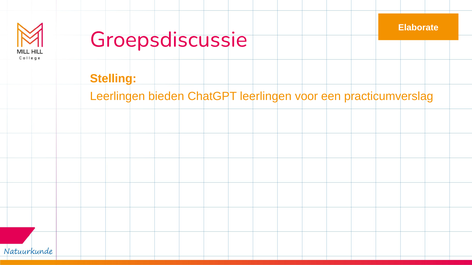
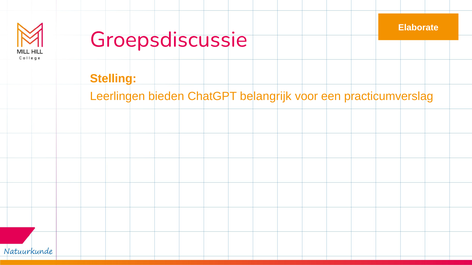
ChatGPT leerlingen: leerlingen -> belangrijk (266, 96)
